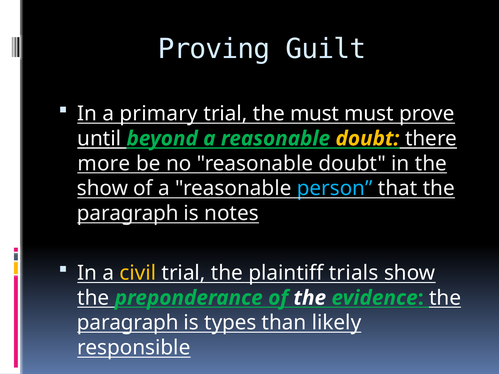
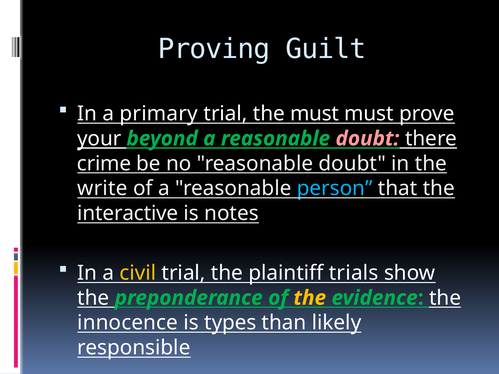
until: until -> your (99, 139)
doubt colour: yellow -> pink (367, 139)
more: more -> crime (104, 164)
show: show -> write (102, 189)
paragraph: paragraph -> interactive (128, 214)
the colour: white -> yellow (310, 298)
paragraph: paragraph -> innocence (128, 323)
